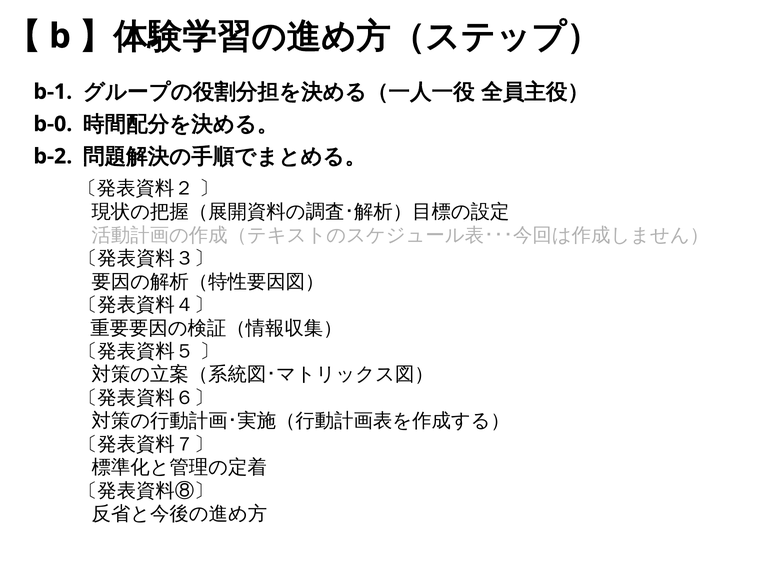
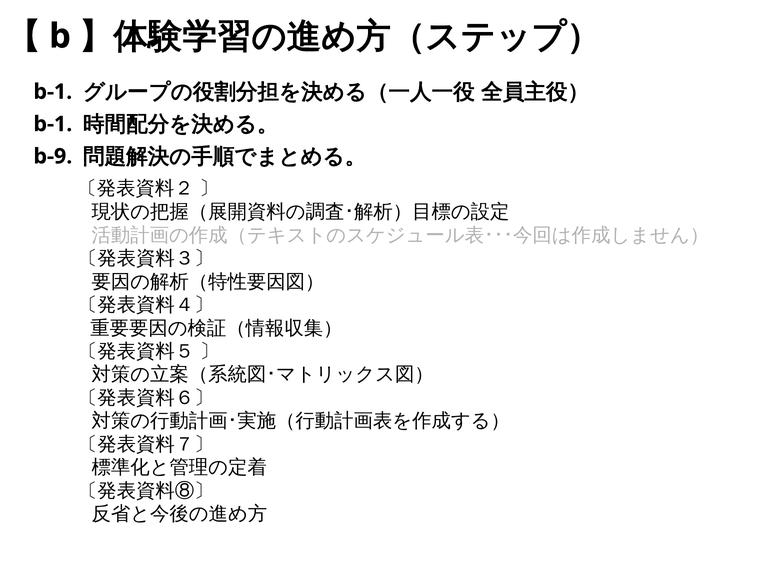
b-0: b-0 -> b-1 (53, 124)
b-2: b-2 -> b-9 (53, 156)
